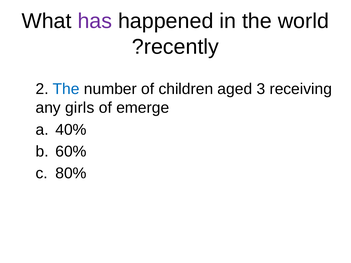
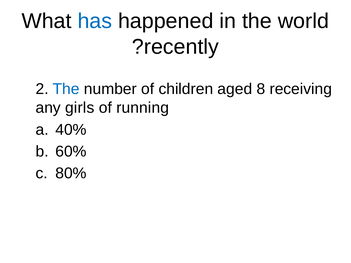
has colour: purple -> blue (95, 21)
3: 3 -> 8 (261, 89)
emerge: emerge -> running (143, 108)
